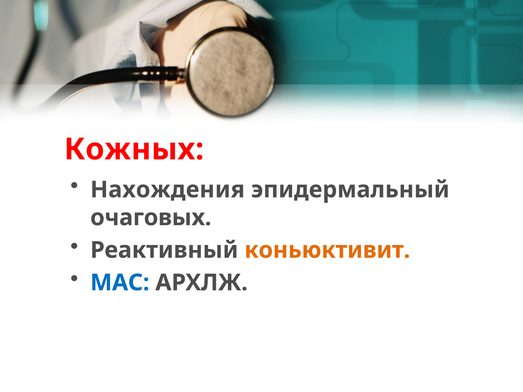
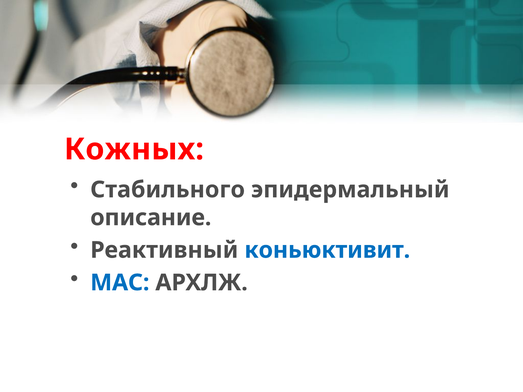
Нахождения: Нахождения -> Стабильного (168, 190)
очаговых: очаговых -> описание (151, 218)
коньюктивит colour: orange -> blue (327, 250)
